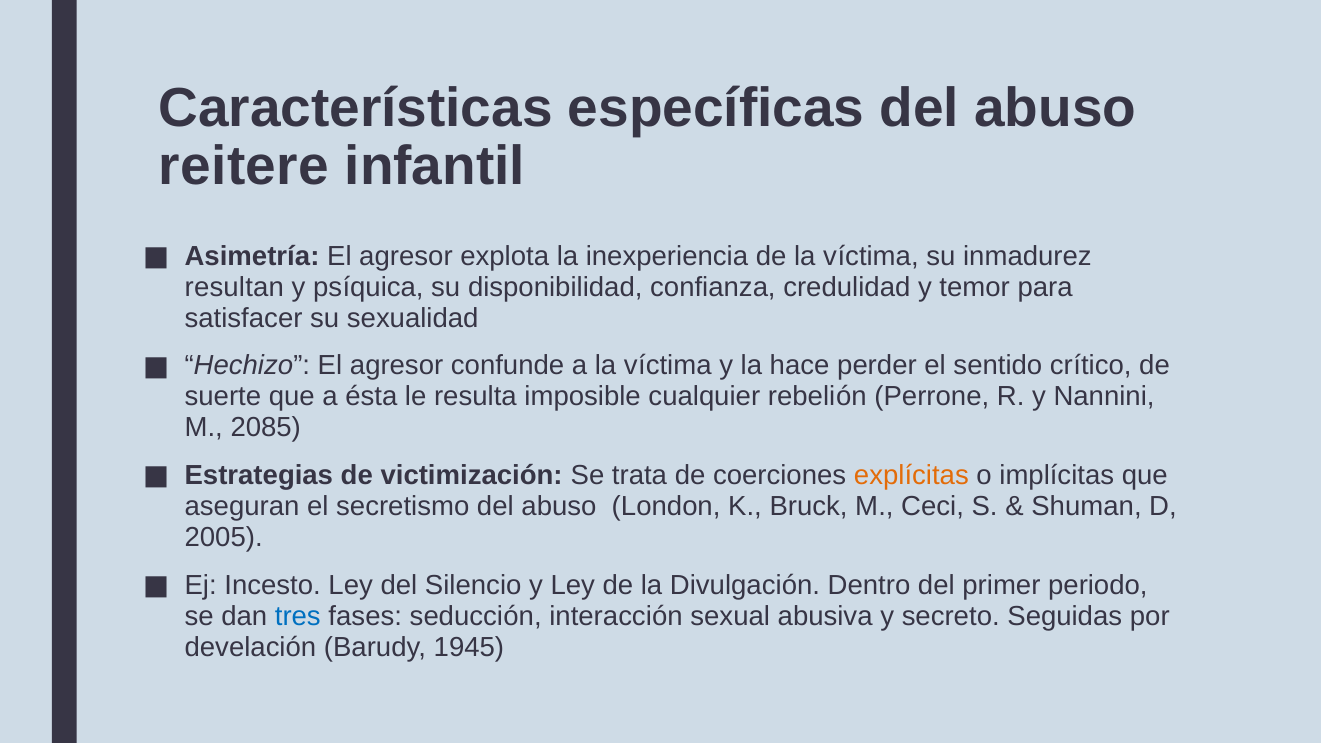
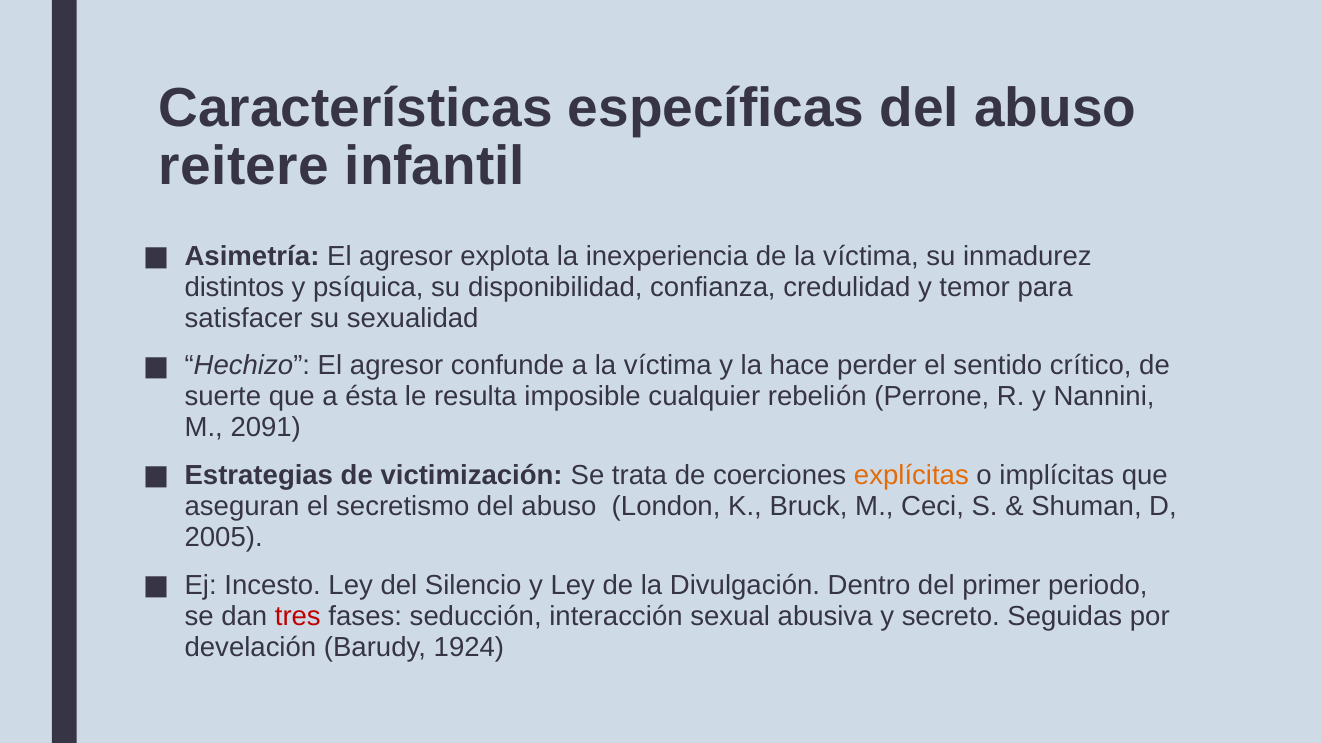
resultan: resultan -> distintos (234, 287)
2085: 2085 -> 2091 (266, 428)
tres colour: blue -> red (298, 616)
1945: 1945 -> 1924 (469, 647)
